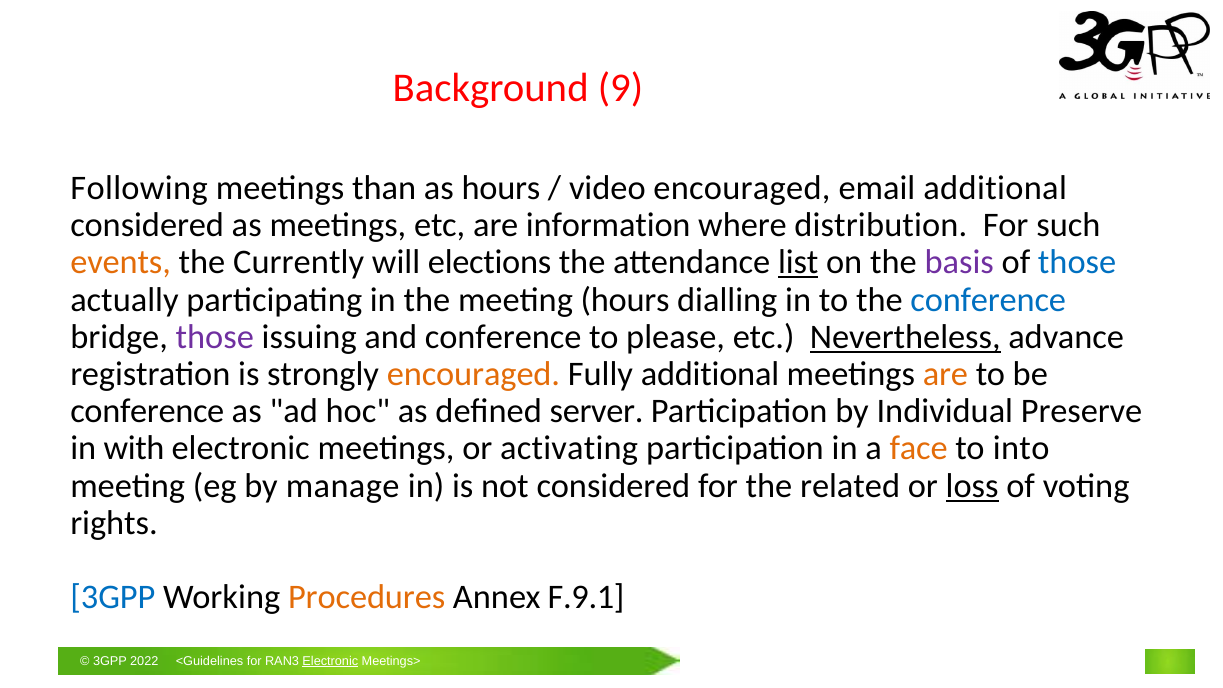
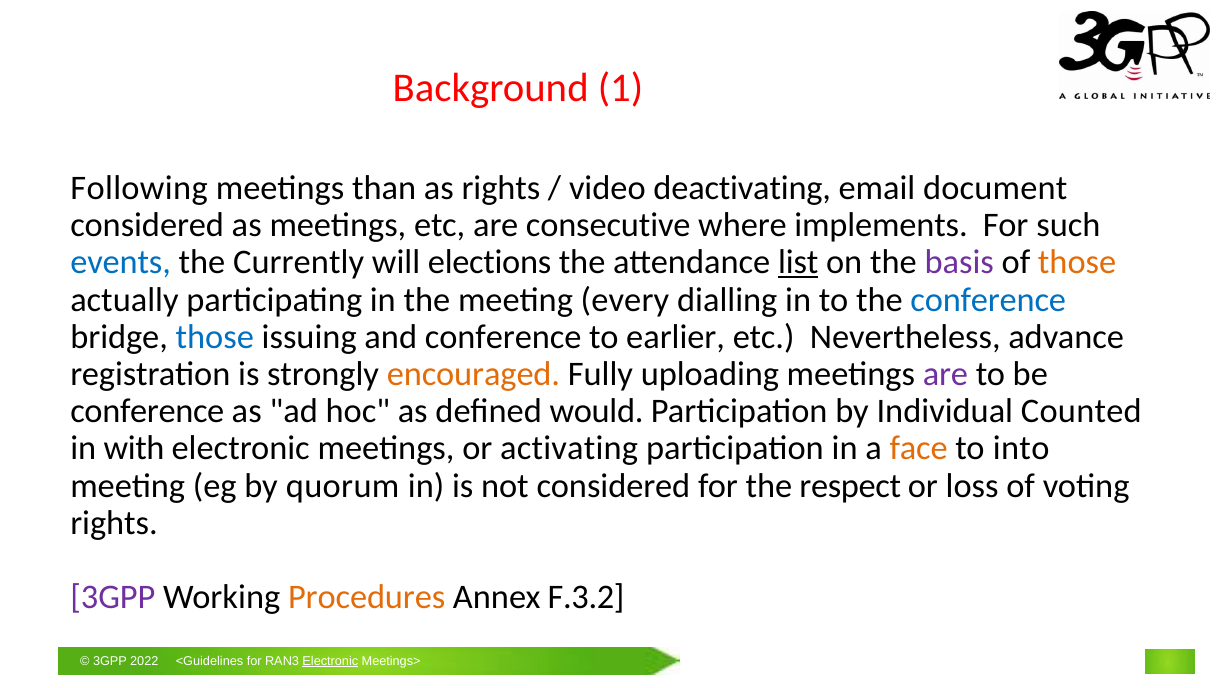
9: 9 -> 1 (620, 88)
as hours: hours -> rights (501, 188)
video encouraged: encouraged -> deactivating (742, 188)
email additional: additional -> document (995, 188)
information: information -> consecutive (608, 225)
distribution: distribution -> implements (881, 225)
events colour: orange -> blue (121, 263)
those colour: blue -> orange (1077, 263)
meeting hours: hours -> every (625, 300)
those colour: purple -> blue (215, 337)
please: please -> earlier (676, 337)
Nevertheless underline: present -> none (905, 337)
Fully additional: additional -> uploading (710, 374)
are colour: orange -> purple (945, 374)
server: server -> would (597, 411)
Preserve: Preserve -> Counted (1081, 411)
manage: manage -> quorum (343, 486)
related: related -> respect (850, 486)
loss underline: present -> none (972, 486)
3GPP colour: blue -> purple (113, 597)
F.9.1: F.9.1 -> F.3.2 (586, 597)
